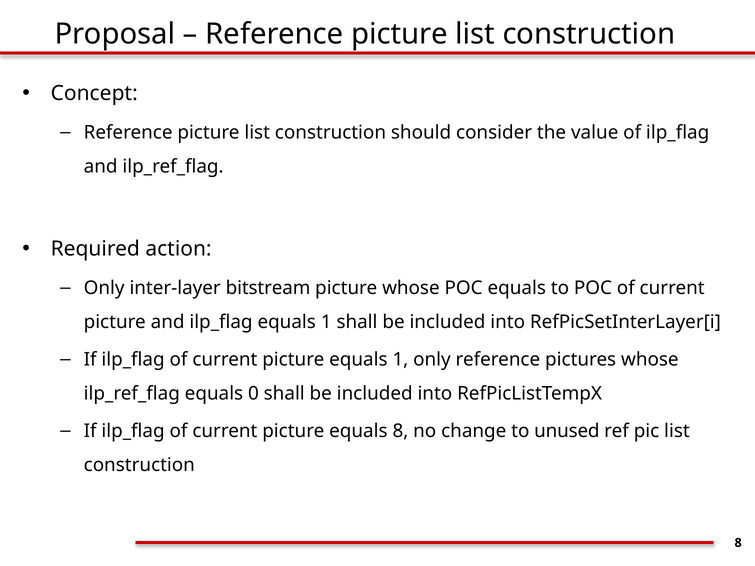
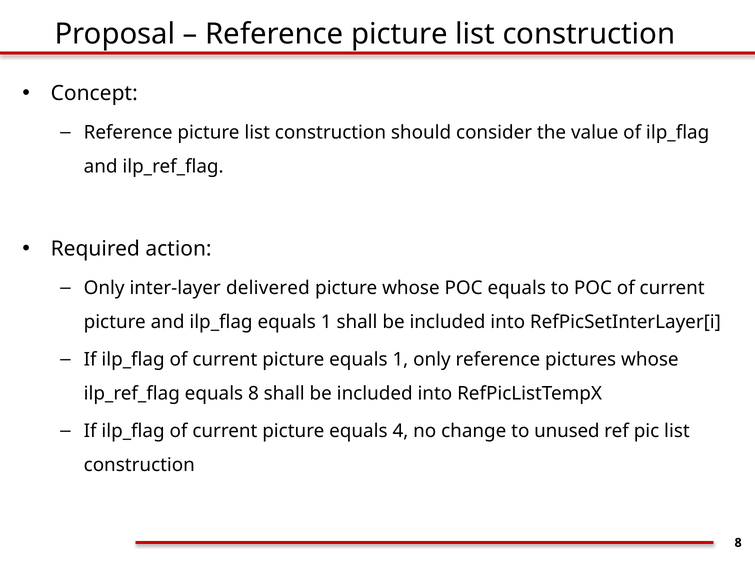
bitstream: bitstream -> delivered (268, 288)
equals 0: 0 -> 8 (253, 394)
equals 8: 8 -> 4 (400, 431)
